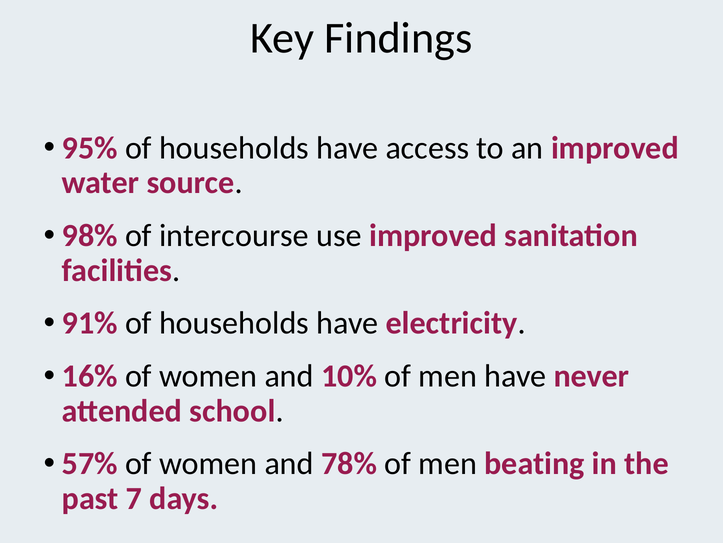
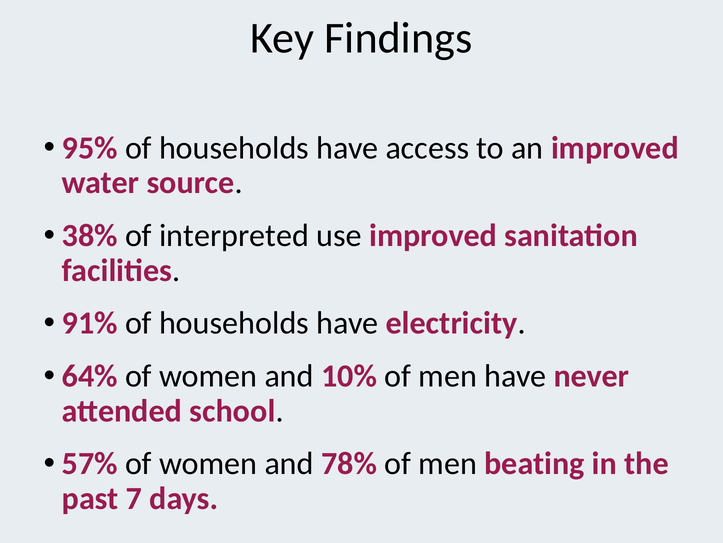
98%: 98% -> 38% (90, 235)
intercourse: intercourse -> interpreted (234, 235)
16%: 16% -> 64% (90, 376)
